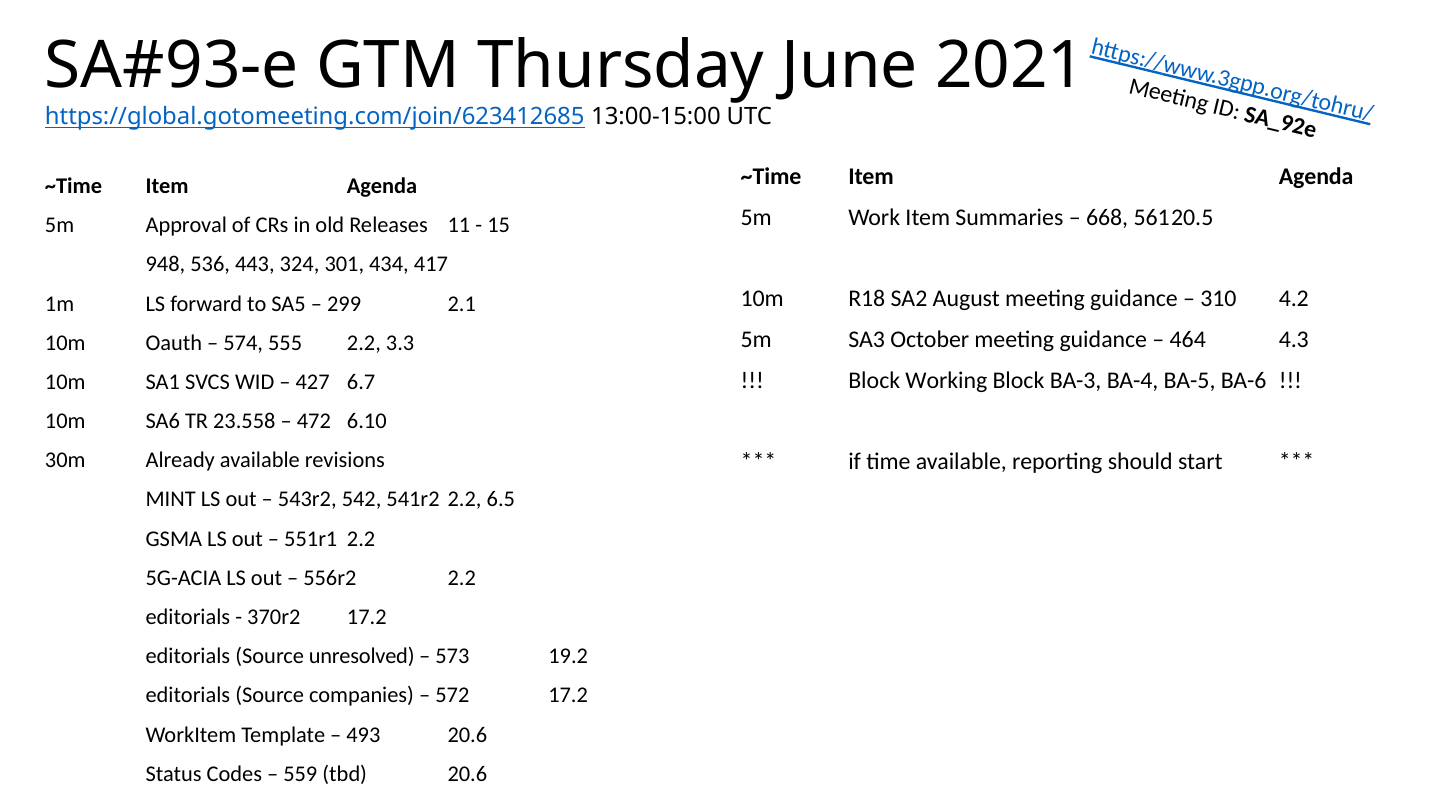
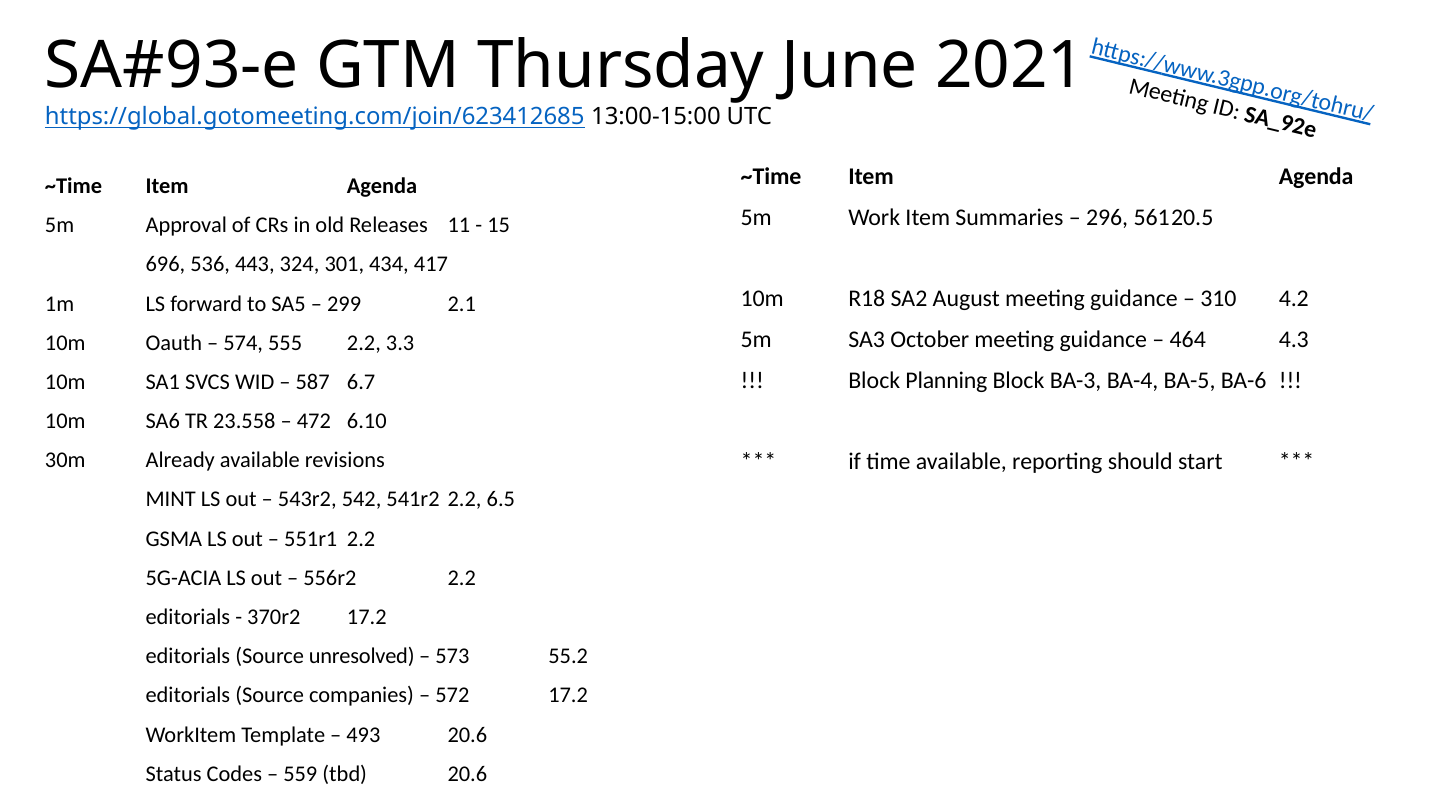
668: 668 -> 296 (1107, 217)
948: 948 -> 696 (165, 265)
Working: Working -> Planning (946, 380)
427: 427 -> 587 (313, 382)
19.2: 19.2 -> 55.2 (568, 656)
